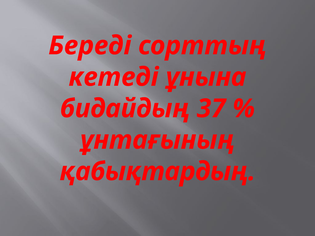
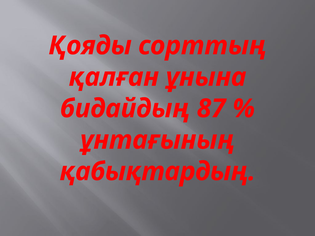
Бередi: Бередi -> Қояды (90, 46)
кетедi: кетедi -> қалған (114, 77)
37: 37 -> 87 (211, 109)
